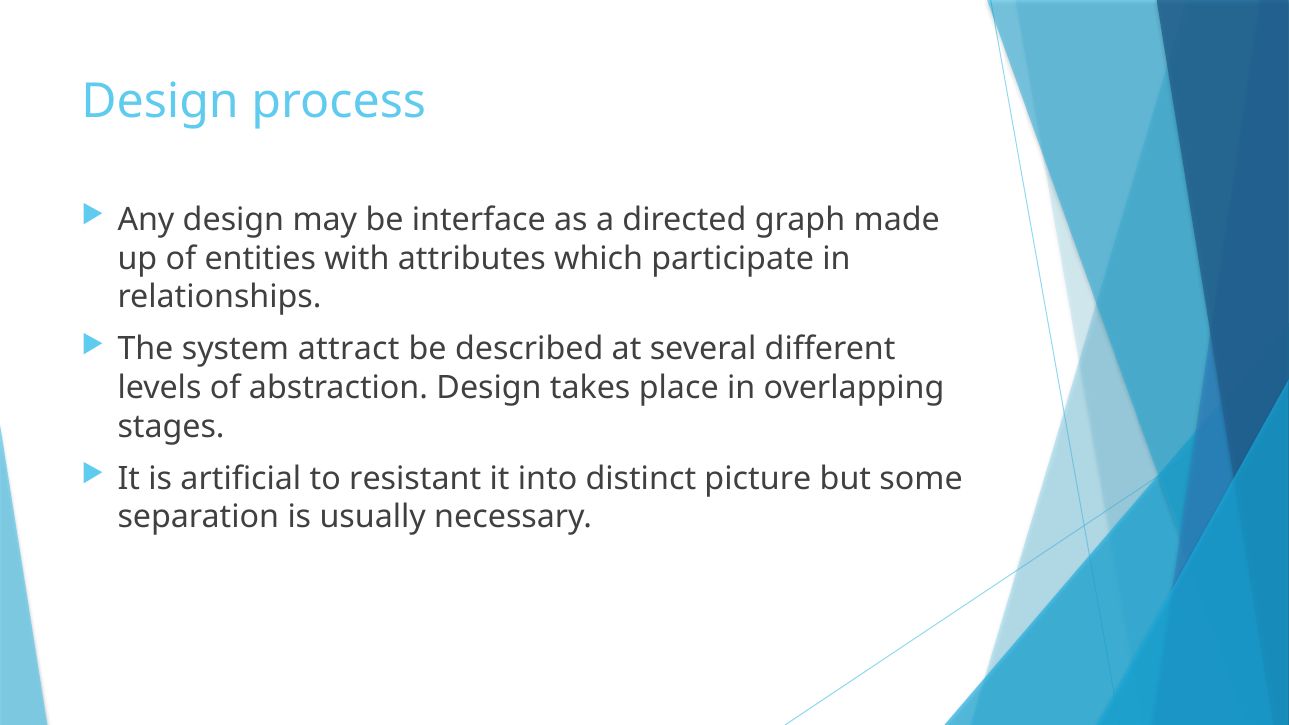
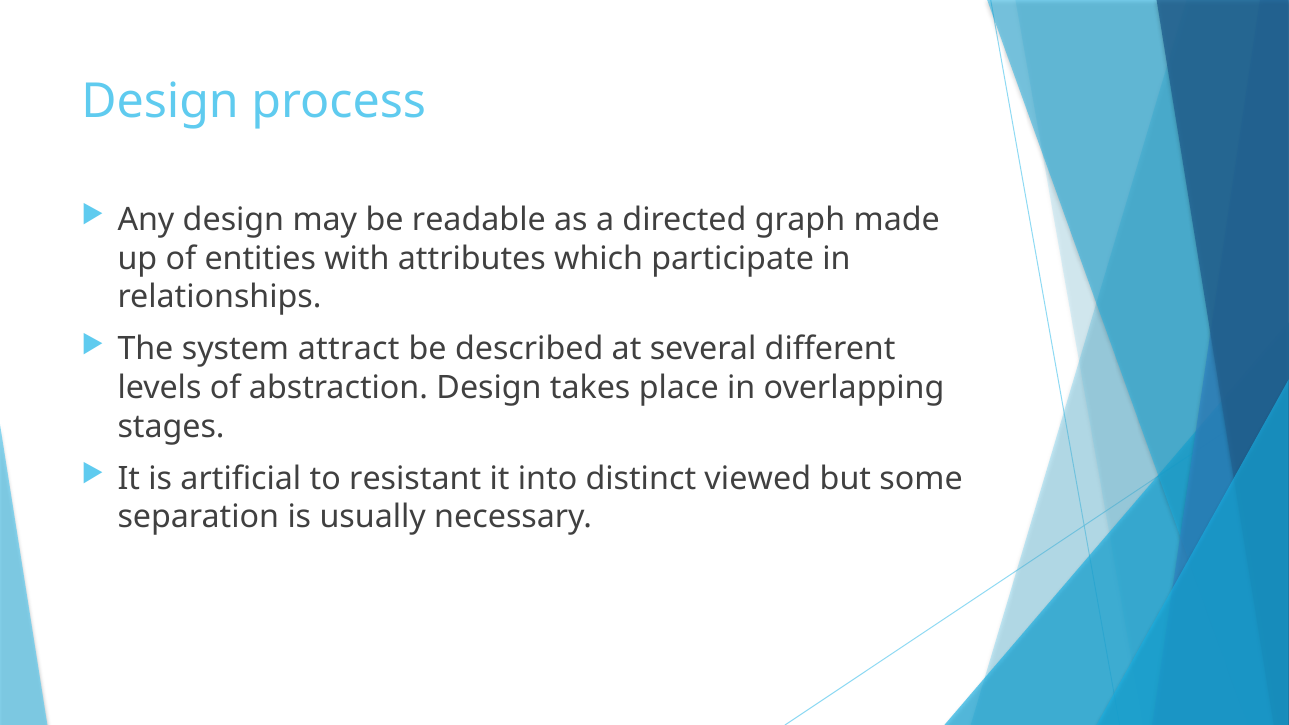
interface: interface -> readable (479, 220)
picture: picture -> viewed (758, 479)
